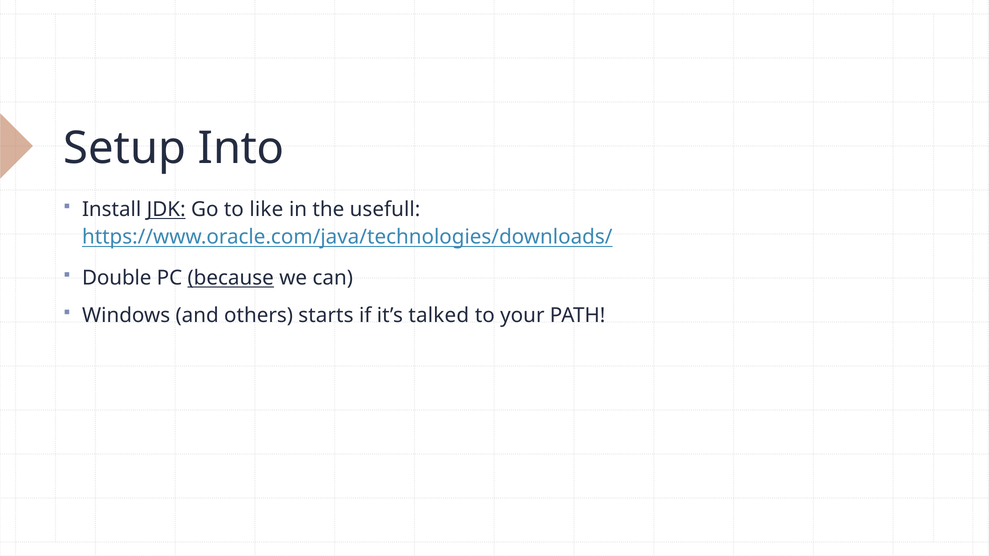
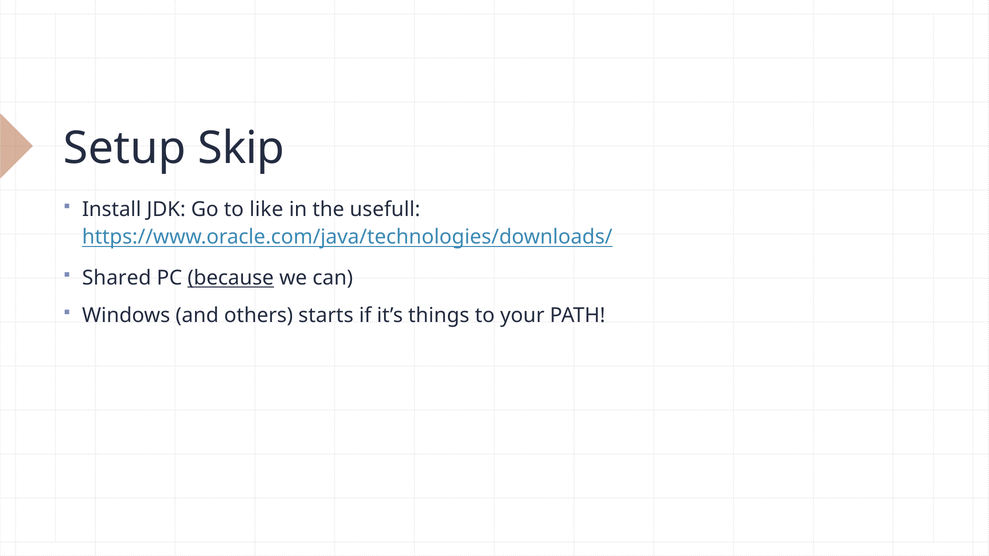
Into: Into -> Skip (241, 148)
JDK underline: present -> none (166, 210)
Double: Double -> Shared (117, 278)
talked: talked -> things (439, 316)
